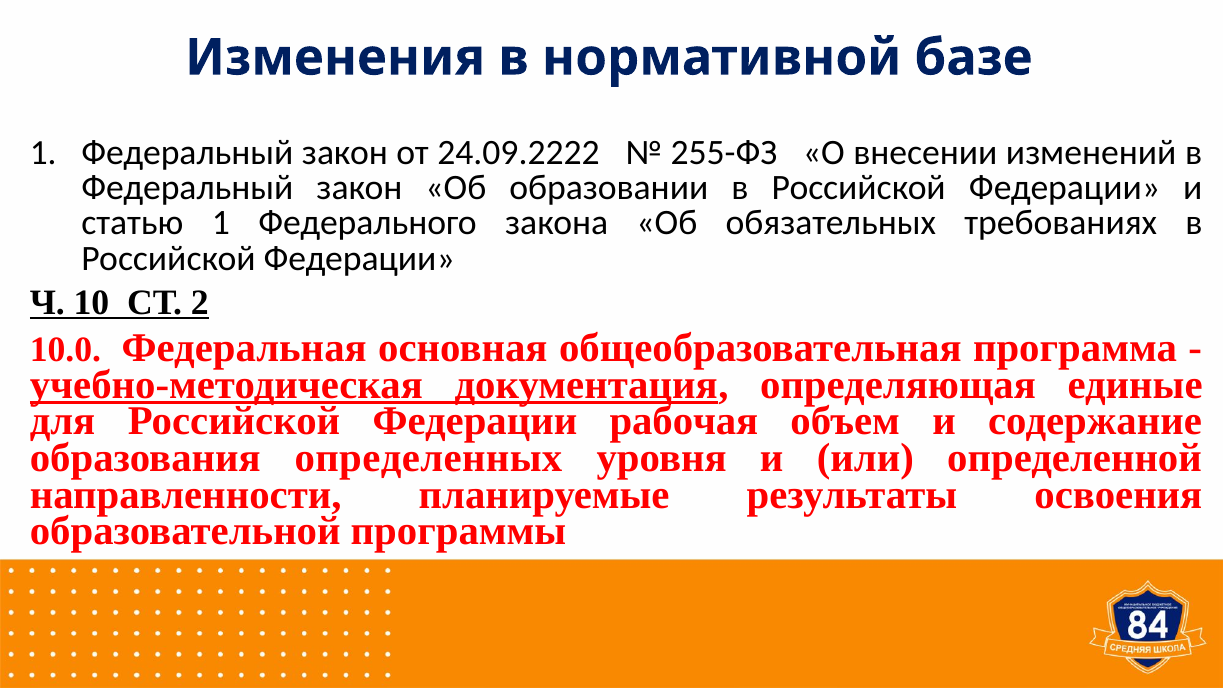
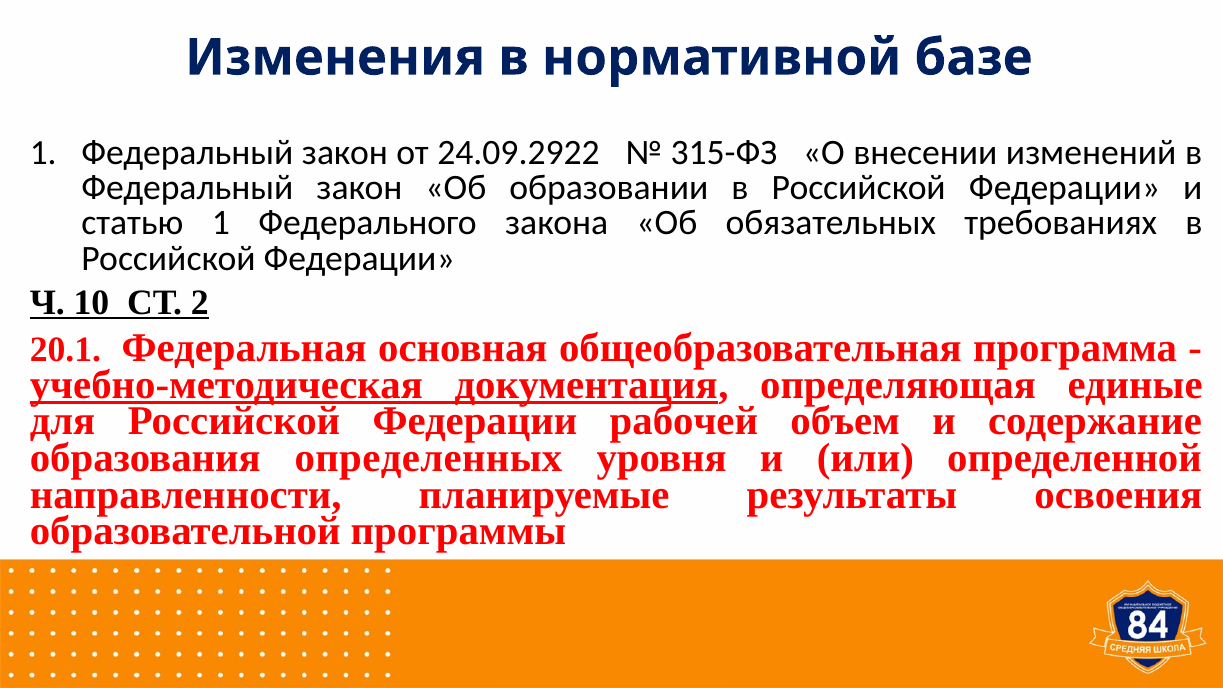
24.09.2222: 24.09.2222 -> 24.09.2922 (519, 152)
255-ФЗ: 255-ФЗ -> 315-ФЗ (724, 152)
10.0: 10.0 -> 20.1 (65, 350)
рабочая: рабочая -> рабочей (684, 421)
